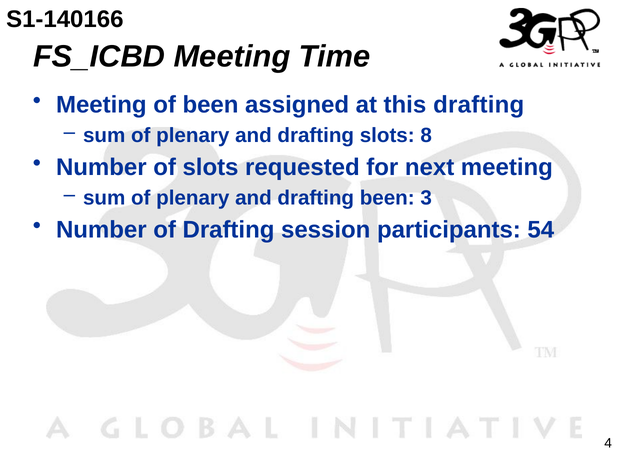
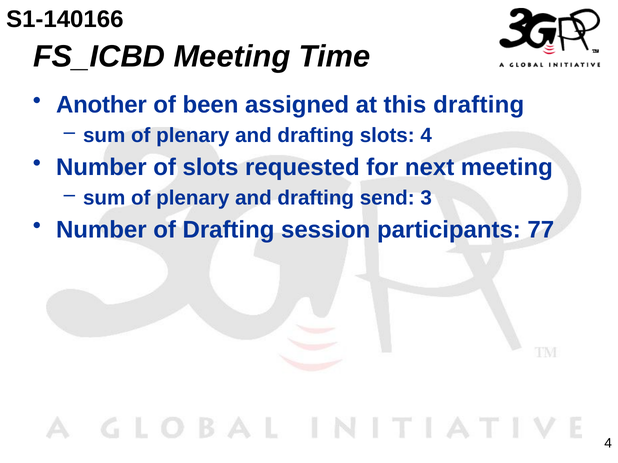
Meeting: Meeting -> Another (101, 105)
slots 8: 8 -> 4 (426, 135)
drafting been: been -> send (387, 198)
54: 54 -> 77 (541, 230)
